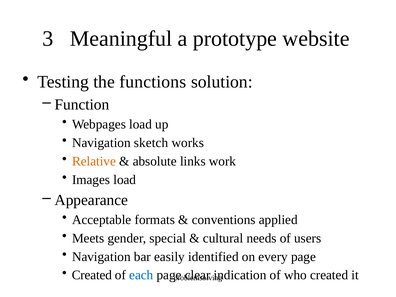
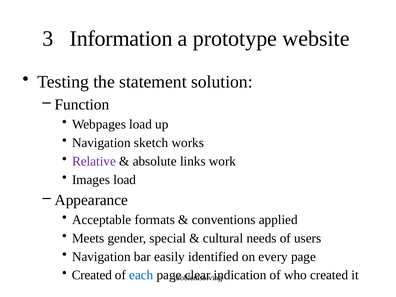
Meaningful: Meaningful -> Information (121, 39)
functions: functions -> statement (153, 82)
Relative colour: orange -> purple (94, 161)
